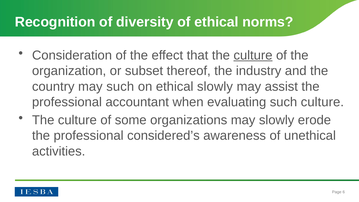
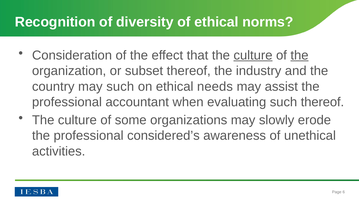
the underline: none -> present (299, 55)
ethical slowly: slowly -> needs (215, 86)
such culture: culture -> thereof (322, 102)
